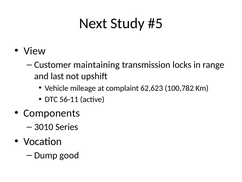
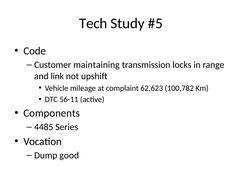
Next: Next -> Tech (93, 23)
View: View -> Code (35, 51)
last: last -> link (57, 76)
3010: 3010 -> 4485 (44, 127)
